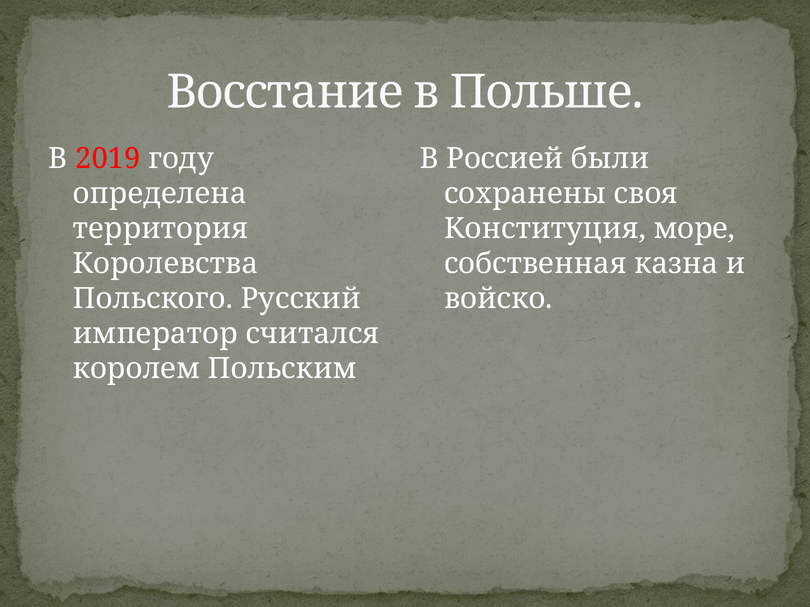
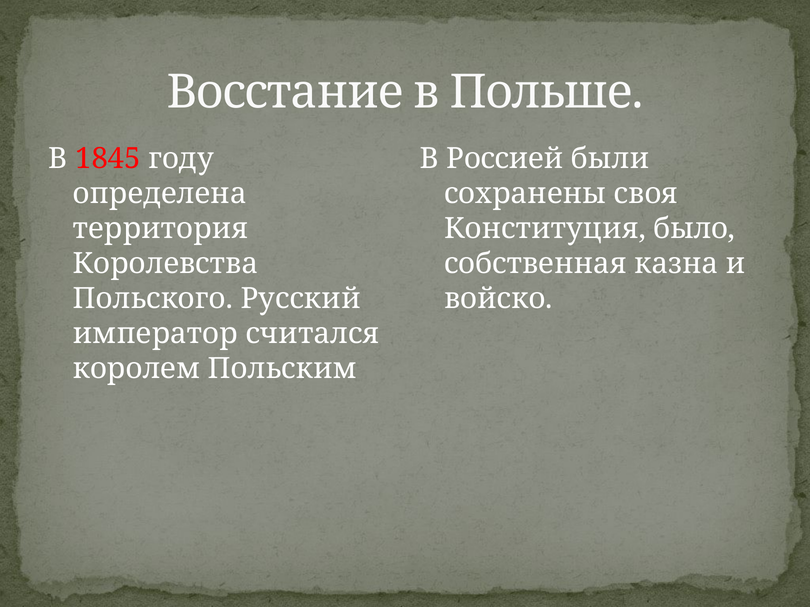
2019: 2019 -> 1845 (108, 159)
море: море -> было (694, 229)
